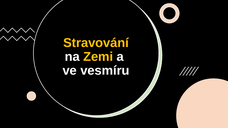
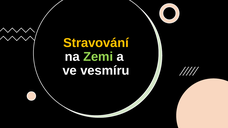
Zemi colour: yellow -> light green (98, 57)
